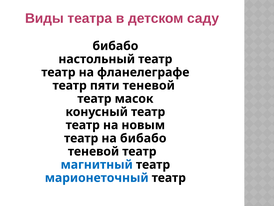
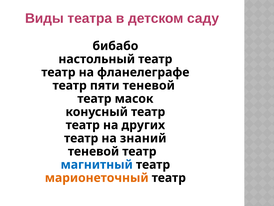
новым: новым -> других (143, 125)
на бибабо: бибабо -> знаний (143, 138)
марионеточный colour: blue -> orange (97, 177)
